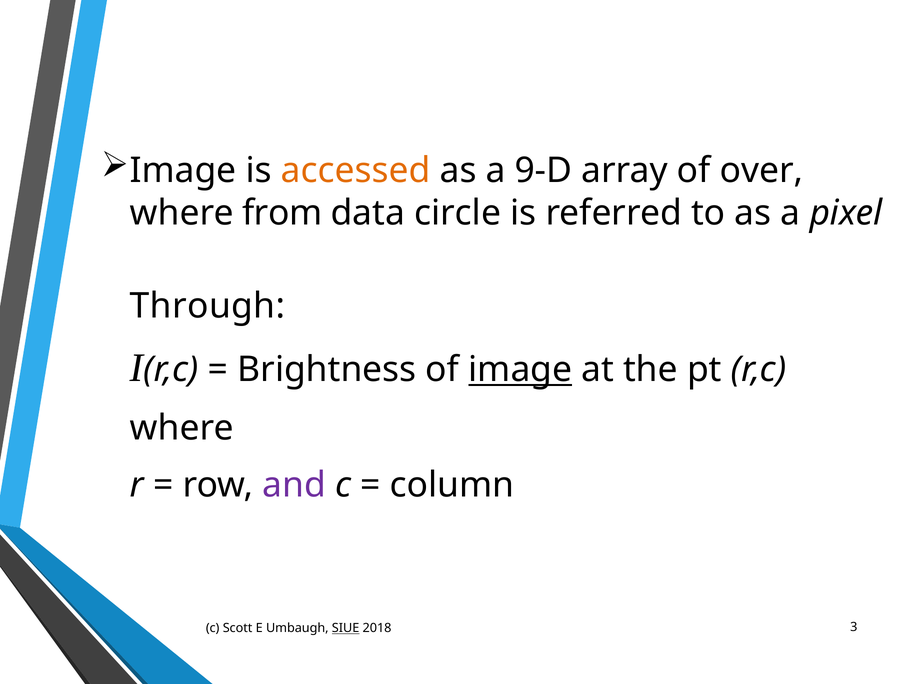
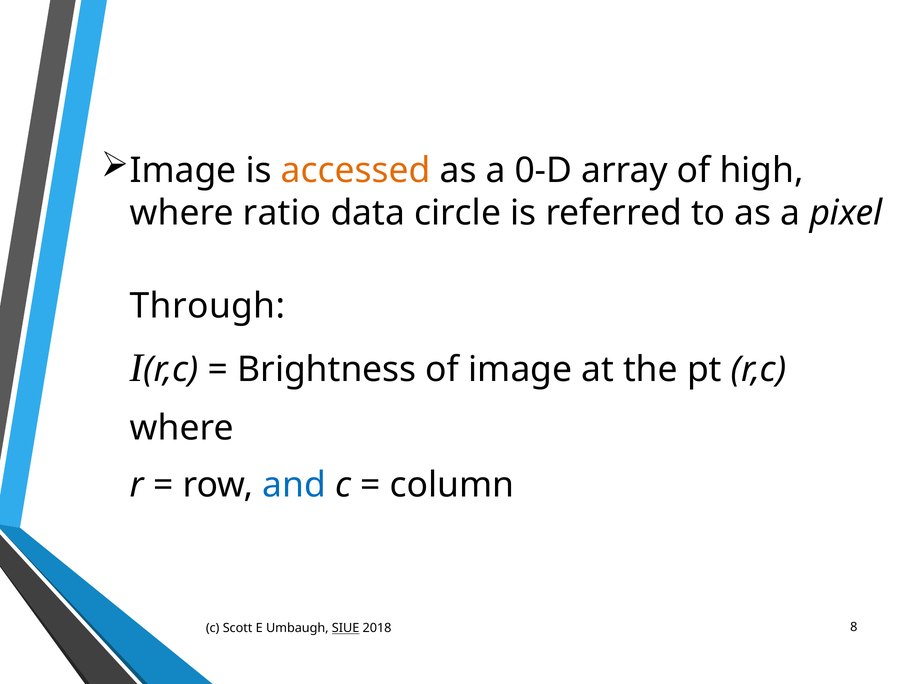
9-D: 9-D -> 0-D (543, 171)
over: over -> high (762, 171)
from: from -> ratio (282, 213)
image underline: present -> none (520, 370)
and colour: purple -> blue (294, 485)
3: 3 -> 8 (854, 627)
